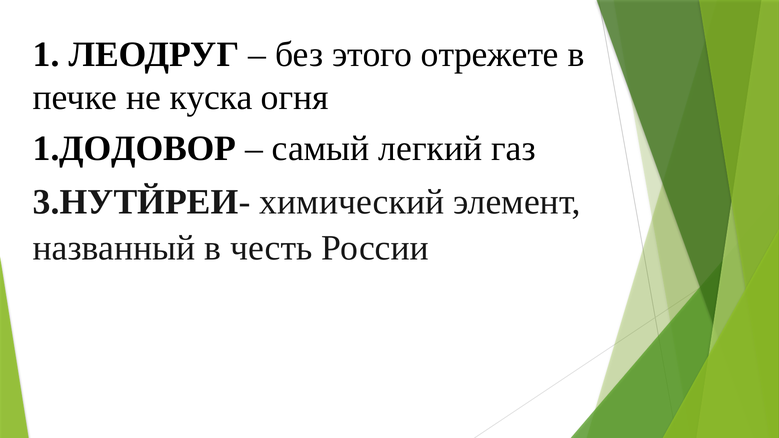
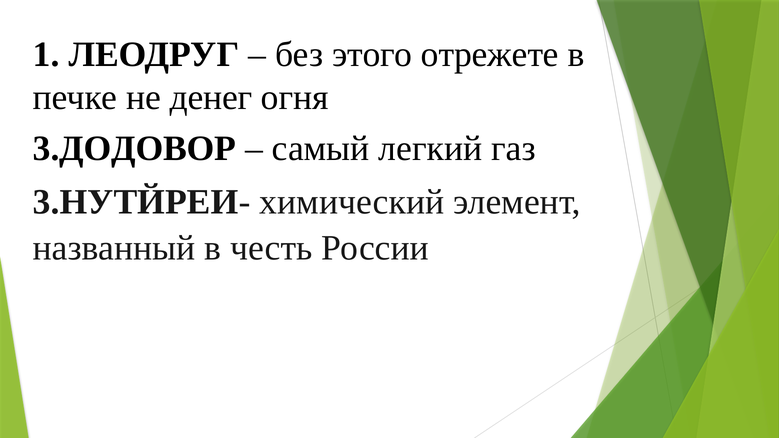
куска: куска -> денег (211, 97)
1.ДОДОВОР: 1.ДОДОВОР -> 3.ДОДОВОР (134, 148)
